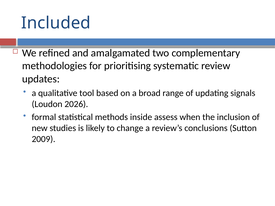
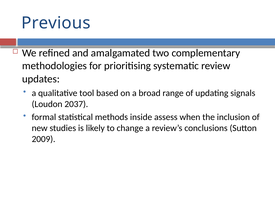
Included: Included -> Previous (56, 23)
2026: 2026 -> 2037 (76, 104)
